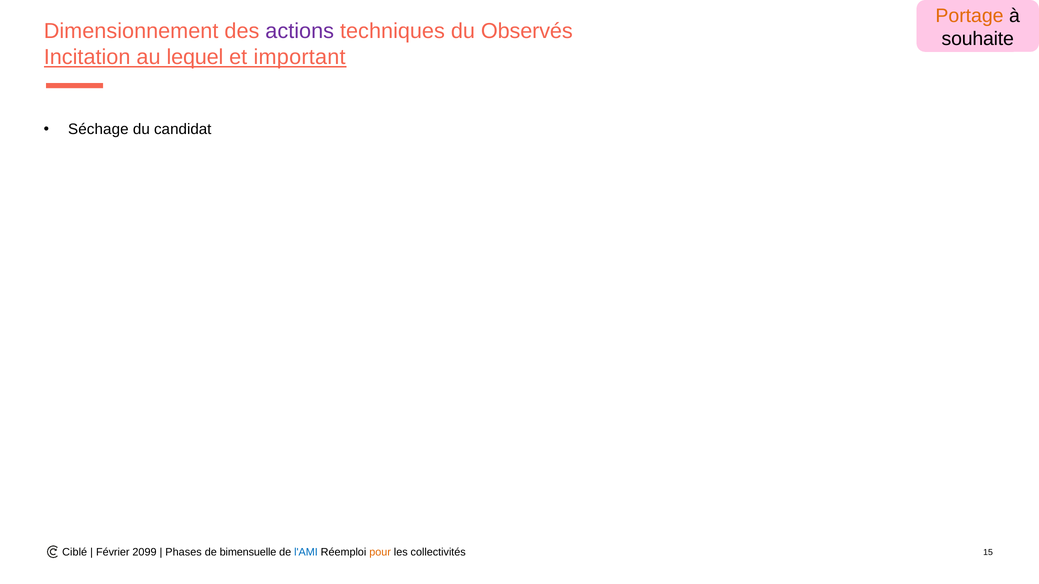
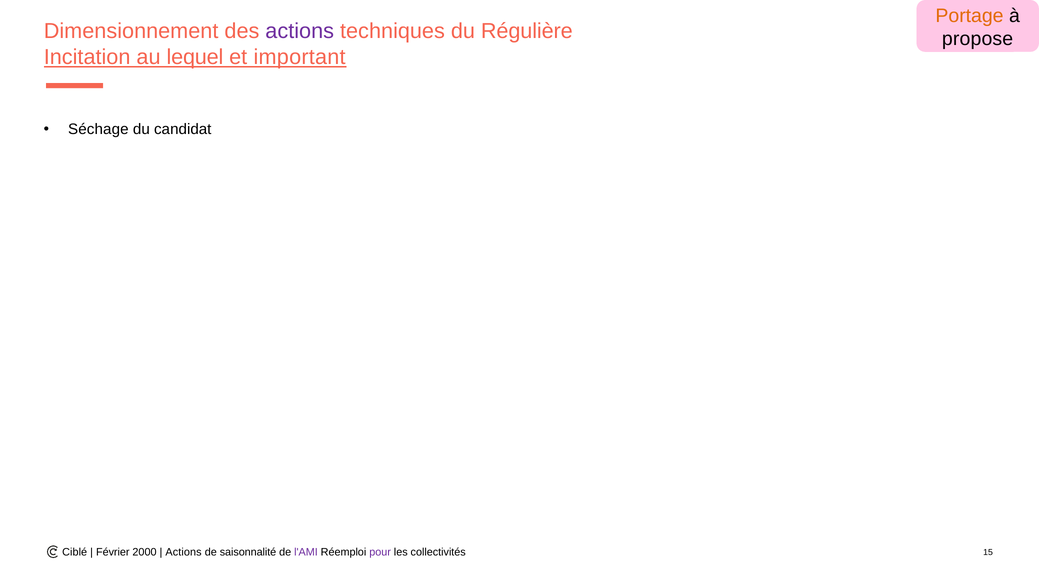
Observés: Observés -> Régulière (527, 31)
souhaite: souhaite -> propose (978, 39)
2099: 2099 -> 2000 (145, 553)
Phases: Phases -> Actions (184, 553)
bimensuelle: bimensuelle -> saisonnalité (248, 553)
l'AMI colour: blue -> purple (306, 553)
pour colour: orange -> purple (380, 553)
